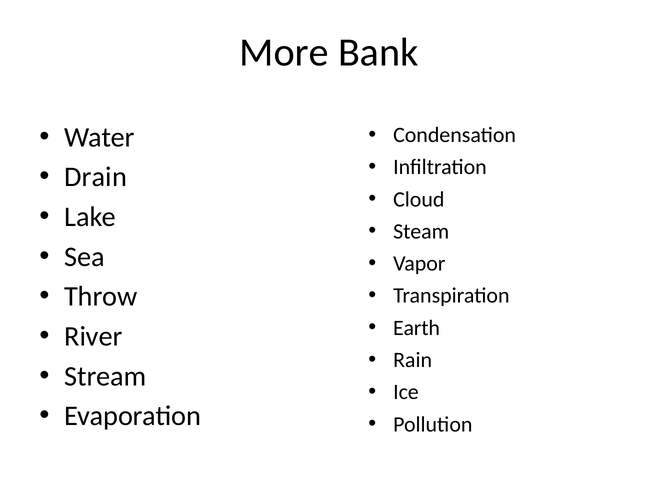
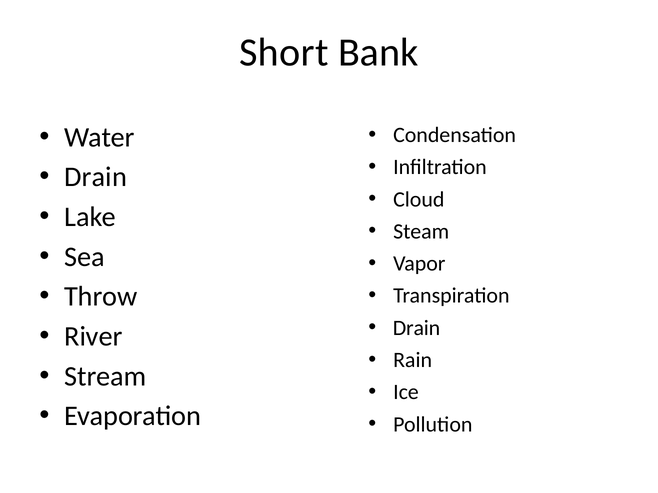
More: More -> Short (284, 52)
Earth: Earth -> Drain (416, 328)
